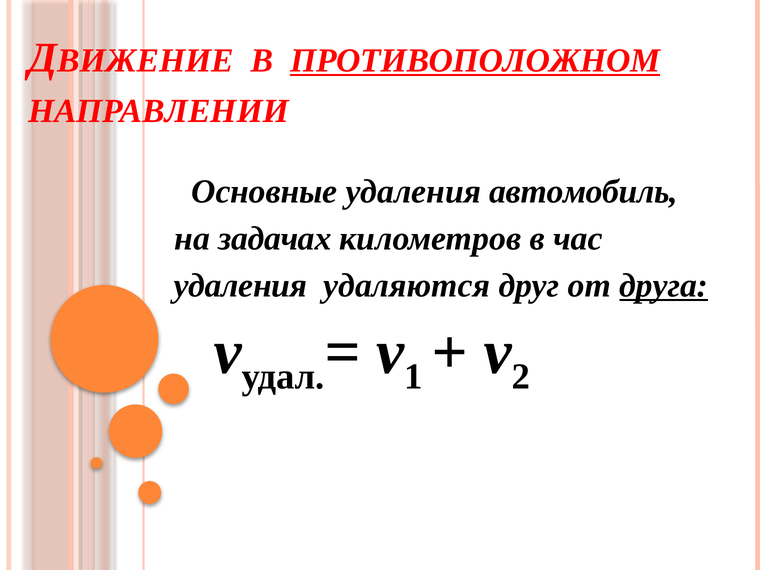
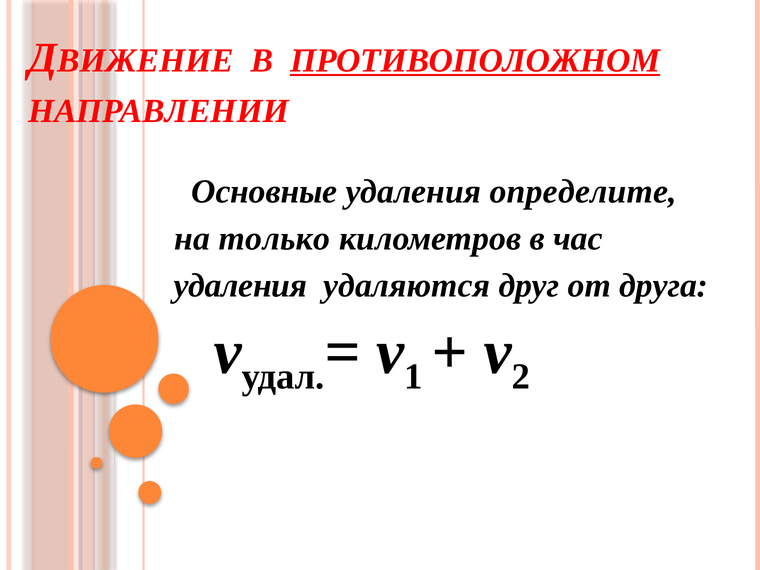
автомобиль: автомобиль -> определите (583, 192)
задачах: задачах -> только (275, 239)
друга underline: present -> none (664, 286)
